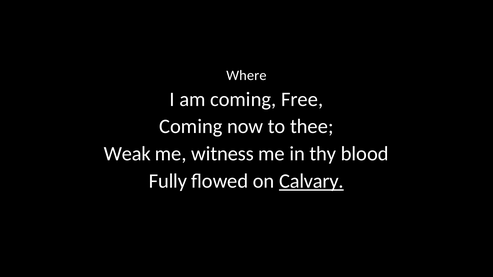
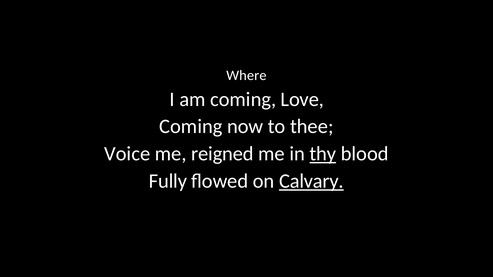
Free: Free -> Love (302, 99)
Weak: Weak -> Voice (127, 154)
witness: witness -> reigned (222, 154)
thy underline: none -> present (323, 154)
